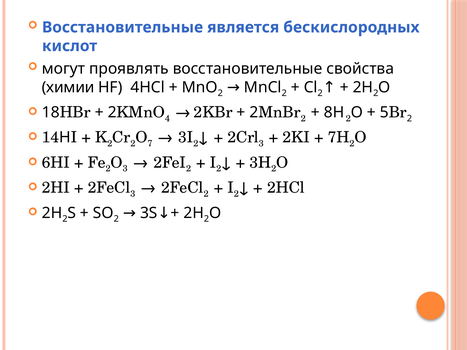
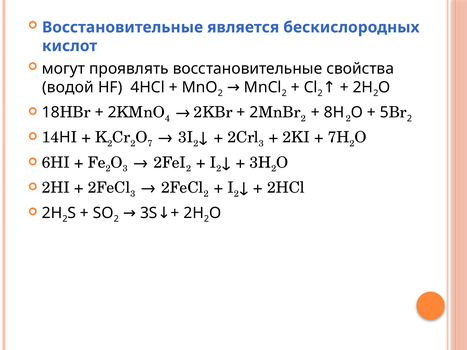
химии: химии -> водой (68, 87)
